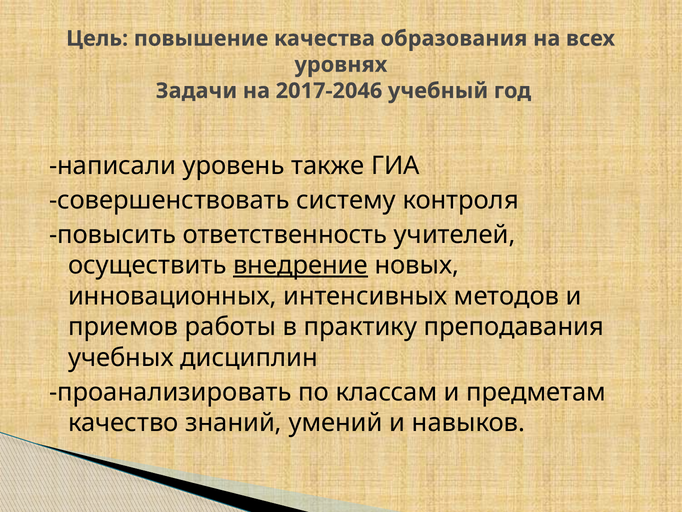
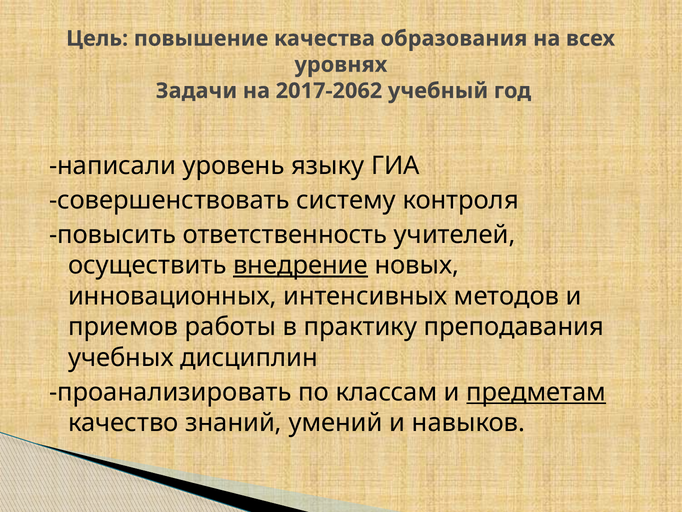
2017-2046: 2017-2046 -> 2017-2062 (329, 91)
также: также -> языку (328, 165)
предметам underline: none -> present (536, 392)
